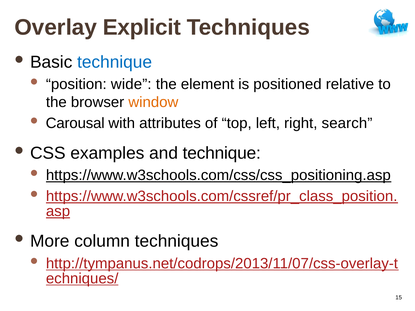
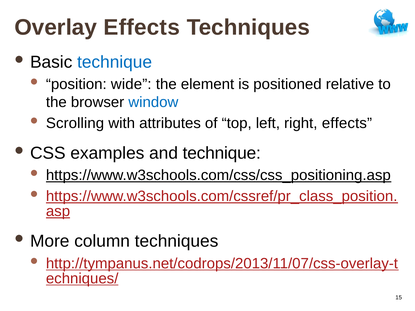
Overlay Explicit: Explicit -> Effects (142, 27)
window colour: orange -> blue (153, 102)
Carousal: Carousal -> Scrolling (75, 123)
right search: search -> effects (347, 123)
